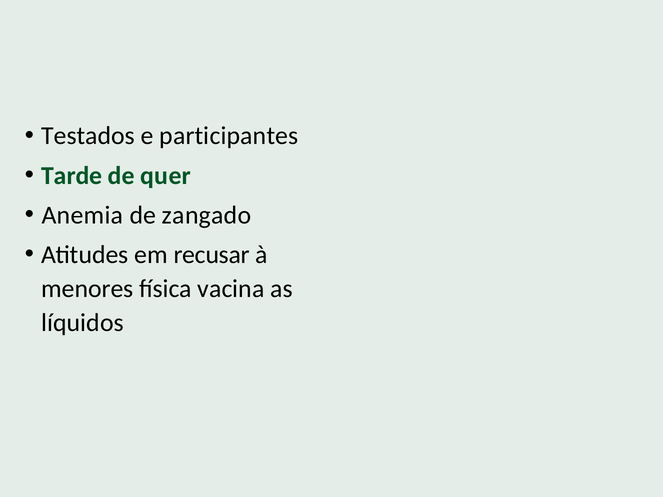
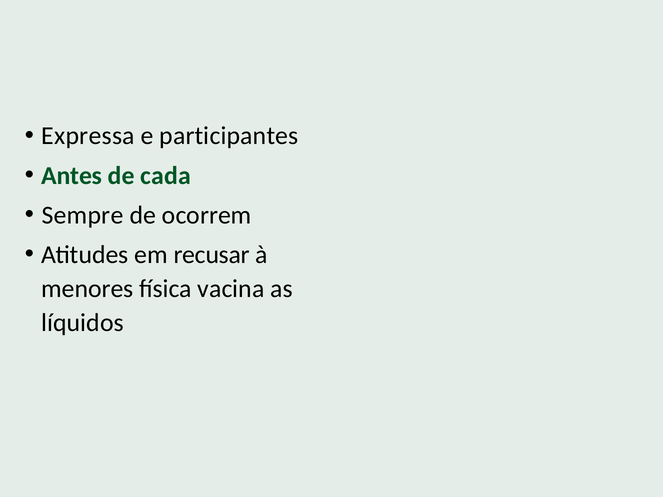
Testados: Testados -> Expressa (88, 136)
Tarde: Tarde -> Antes (72, 176)
quer: quer -> cada (166, 176)
Anemia: Anemia -> Sempre (83, 215)
zangado: zangado -> ocorrem (207, 215)
